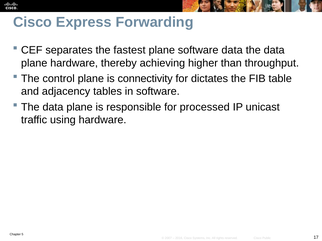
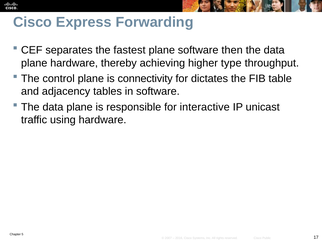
software data: data -> then (232, 50)
than: than -> type (231, 63)
processed: processed -> interactive (205, 107)
